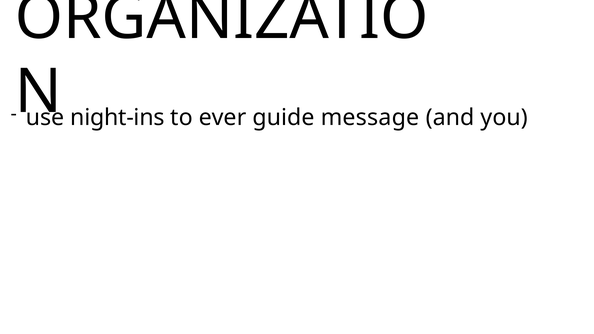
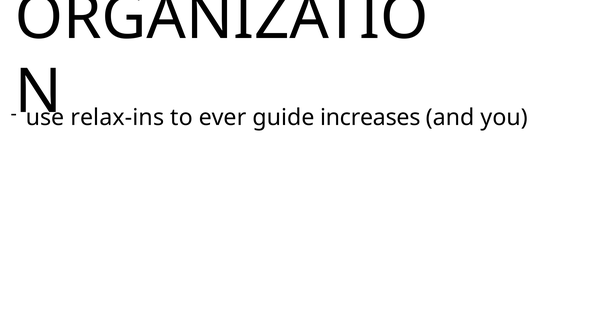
night-ins: night-ins -> relax-ins (117, 117)
message: message -> increases (370, 117)
